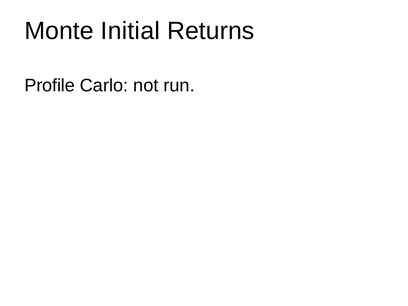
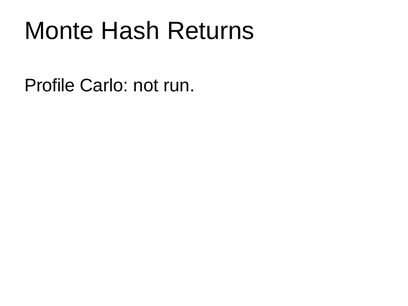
Initial: Initial -> Hash (130, 31)
